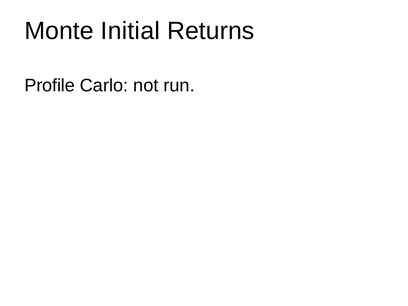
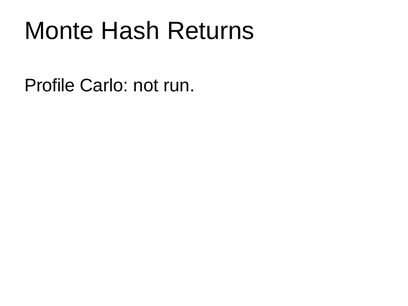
Initial: Initial -> Hash (130, 31)
